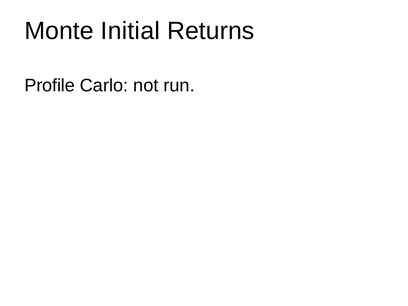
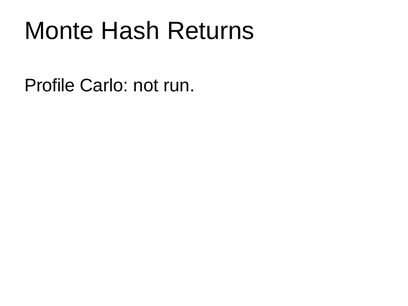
Initial: Initial -> Hash (130, 31)
